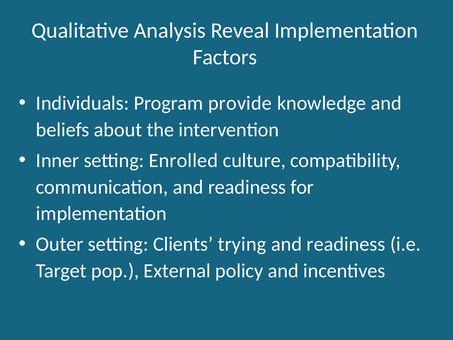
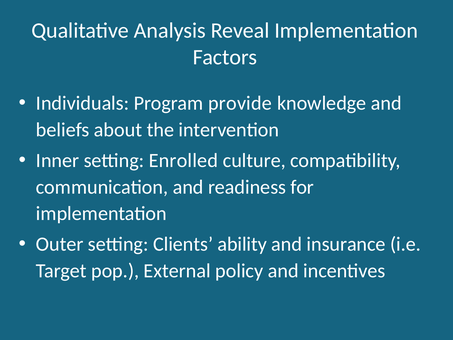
trying: trying -> ability (242, 244)
readiness: readiness -> insurance (346, 244)
